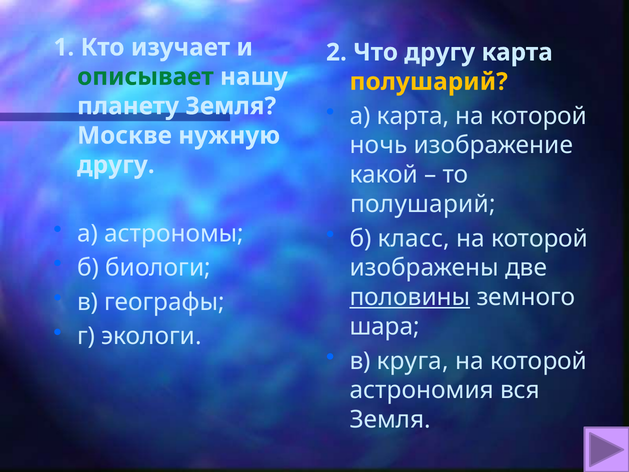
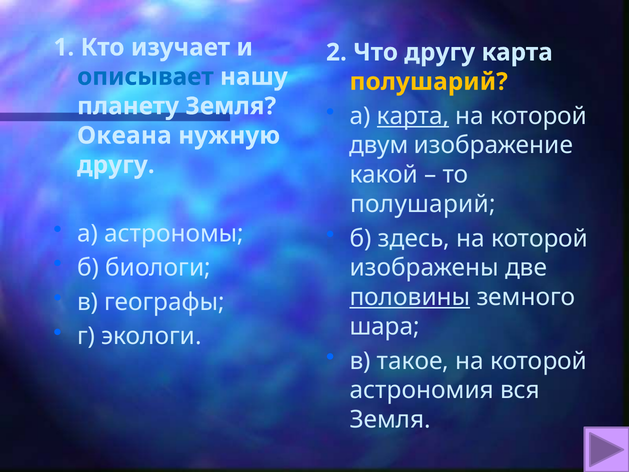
описывает colour: green -> blue (145, 77)
карта underline: none -> present (413, 116)
Москве: Москве -> Океана (124, 135)
ночь: ночь -> двум (379, 145)
класс: класс -> здесь (414, 238)
круга: круга -> такое (413, 361)
